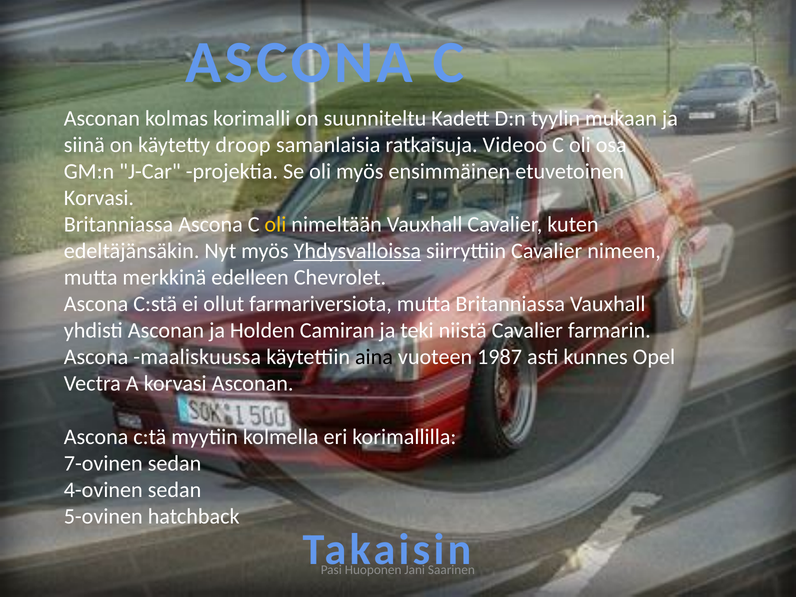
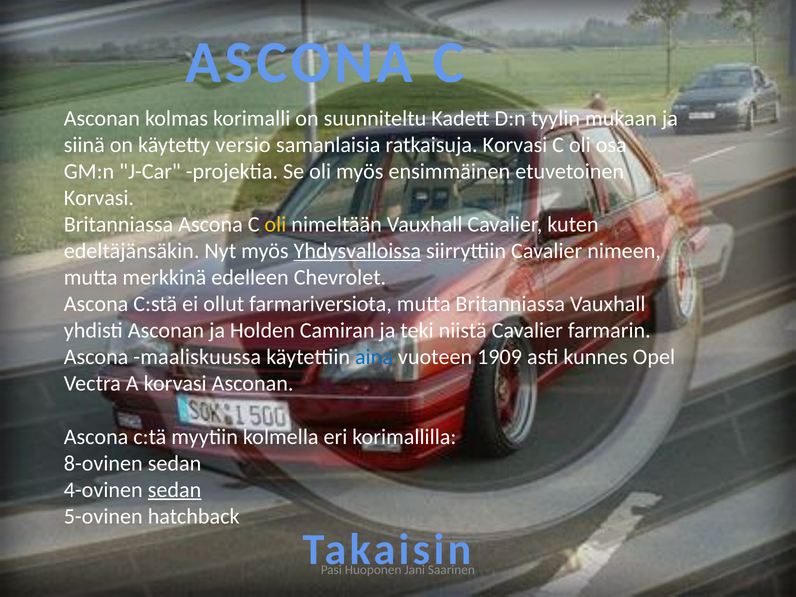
droop: droop -> versio (243, 145)
ratkaisuja Videoo: Videoo -> Korvasi (515, 145)
aina colour: black -> blue (374, 357)
1987: 1987 -> 1909 (500, 357)
7-ovinen: 7-ovinen -> 8-ovinen (103, 463)
sedan underline: none -> present (175, 490)
